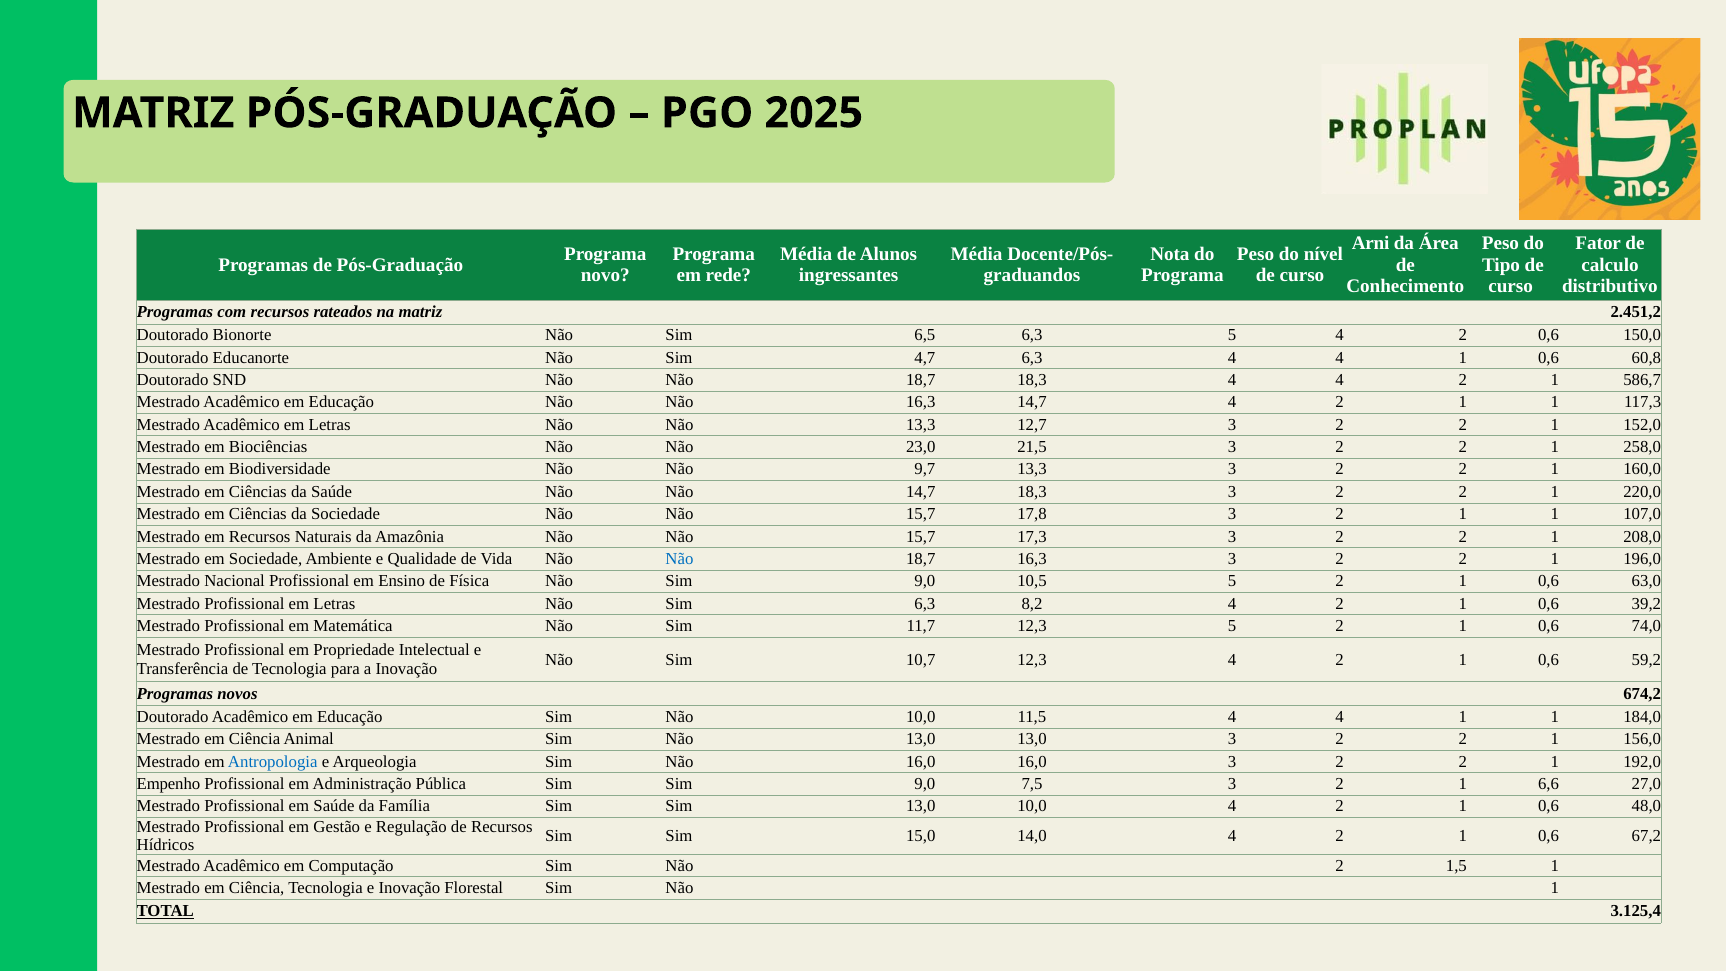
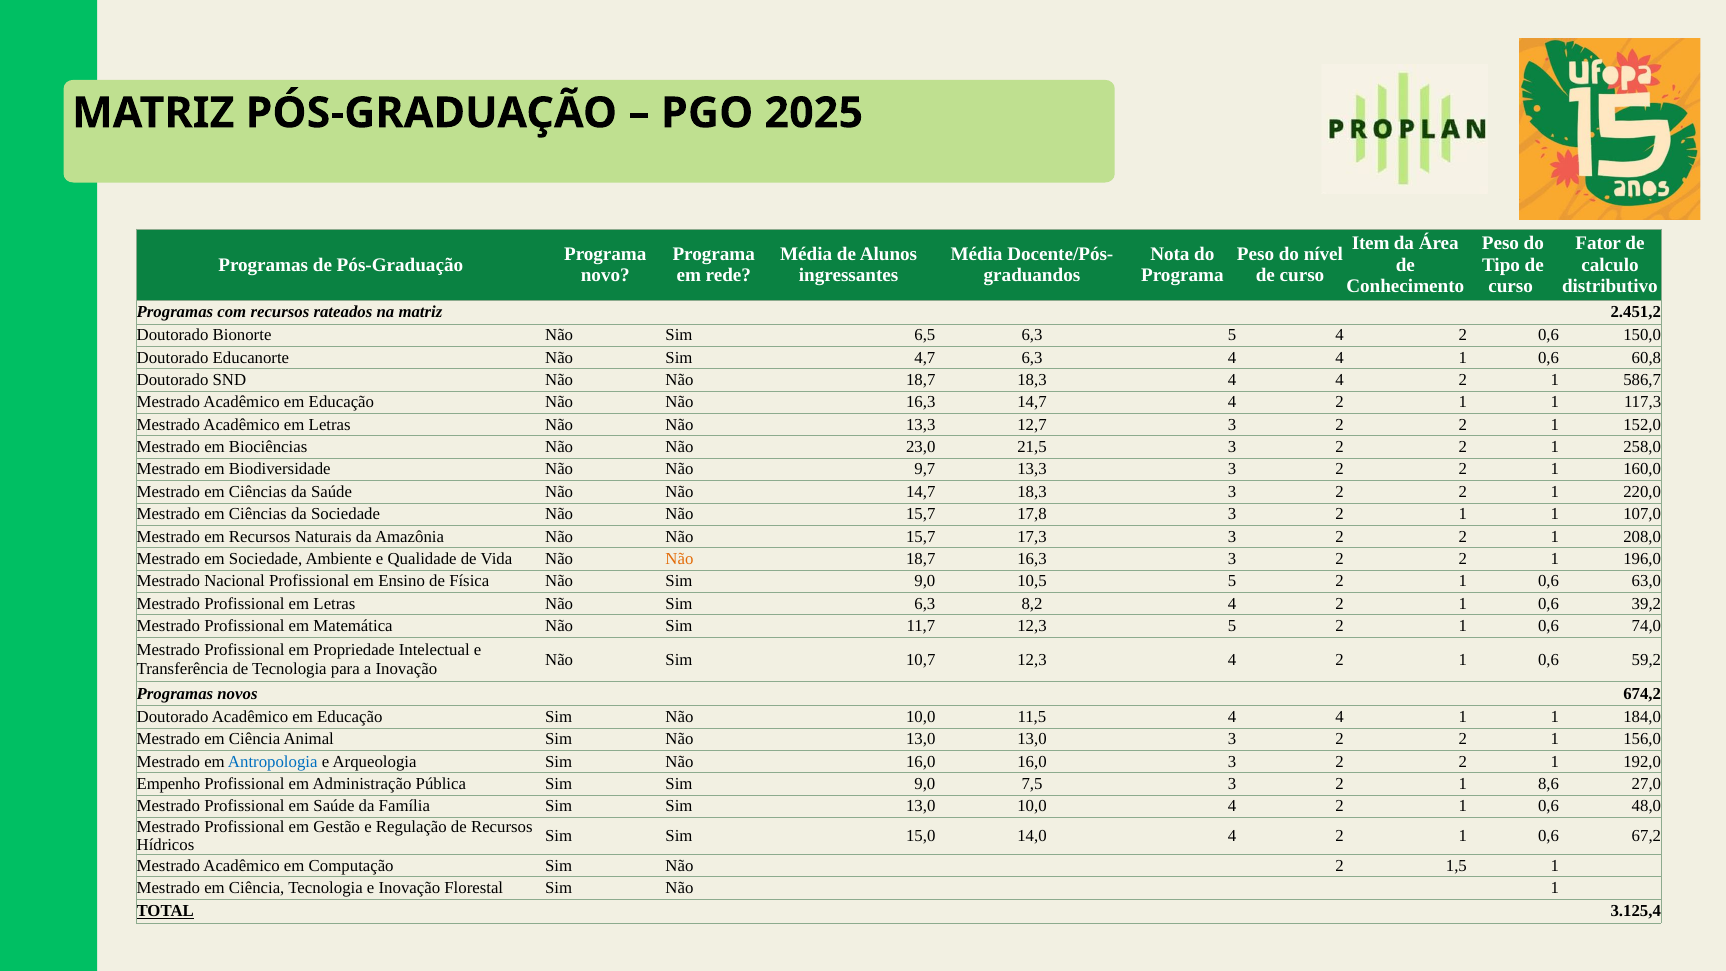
Arni: Arni -> Item (1371, 243)
Não colour: blue -> orange (679, 559)
6,6: 6,6 -> 8,6 (1548, 784)
